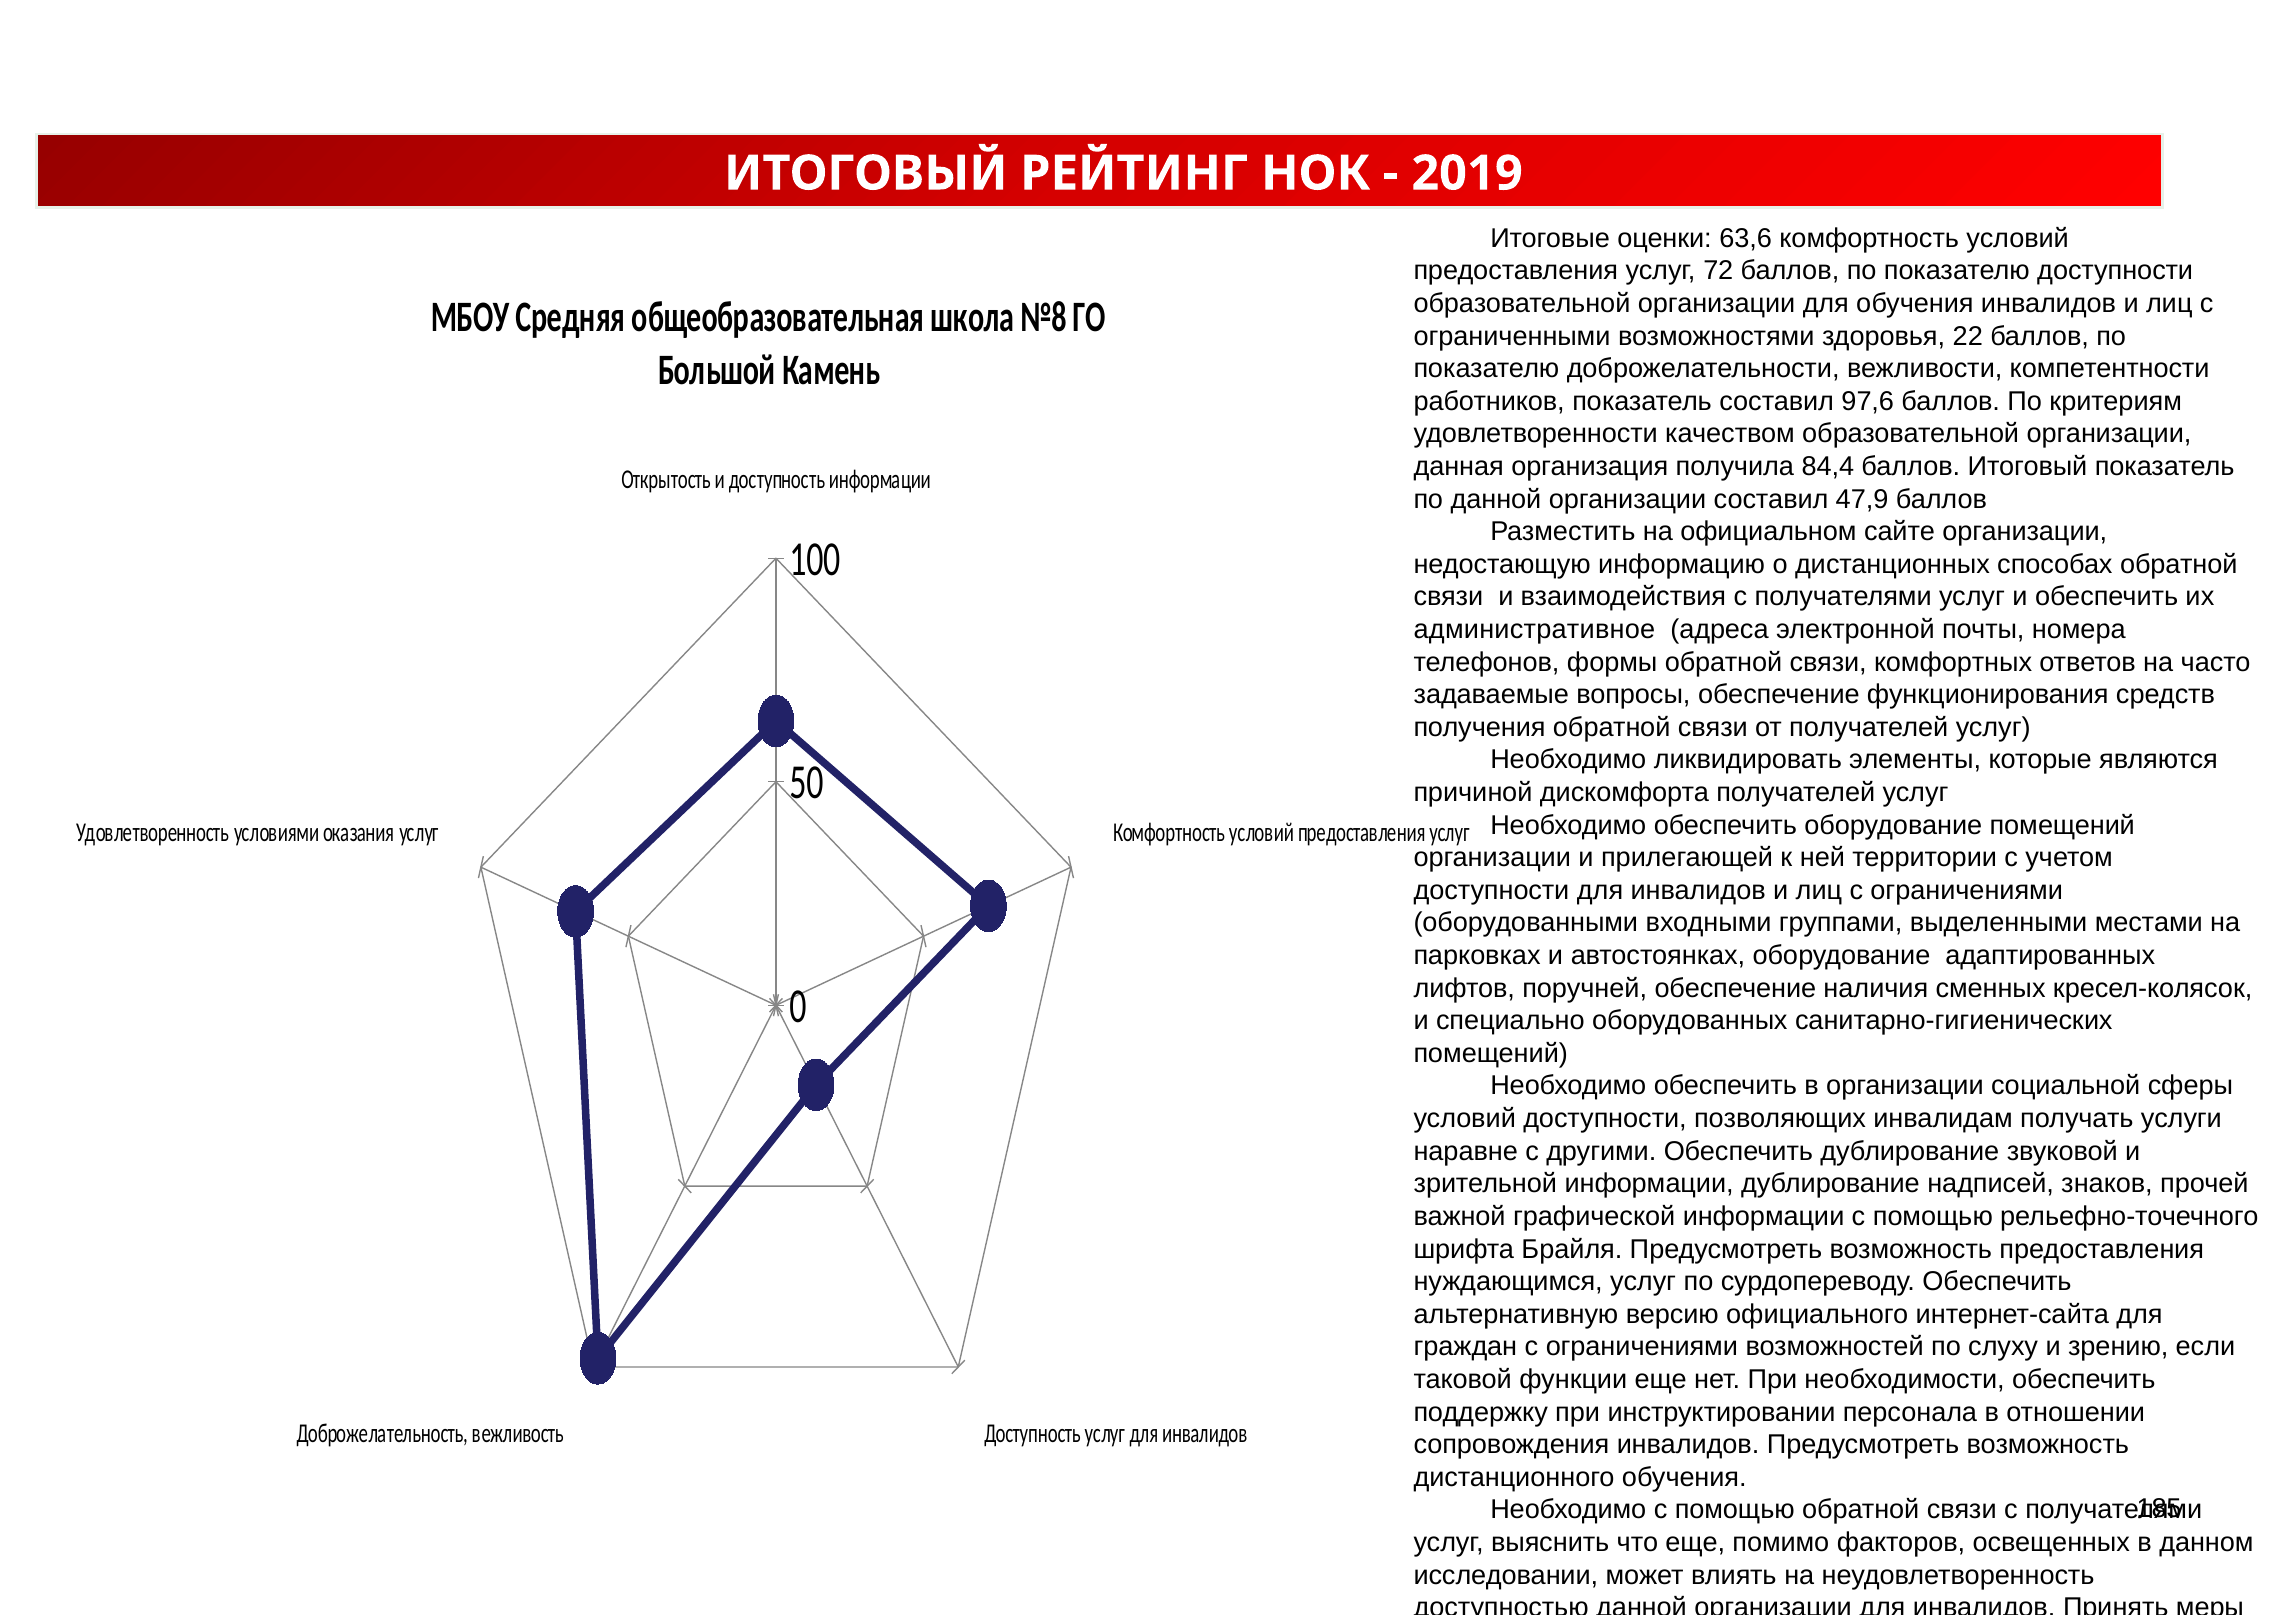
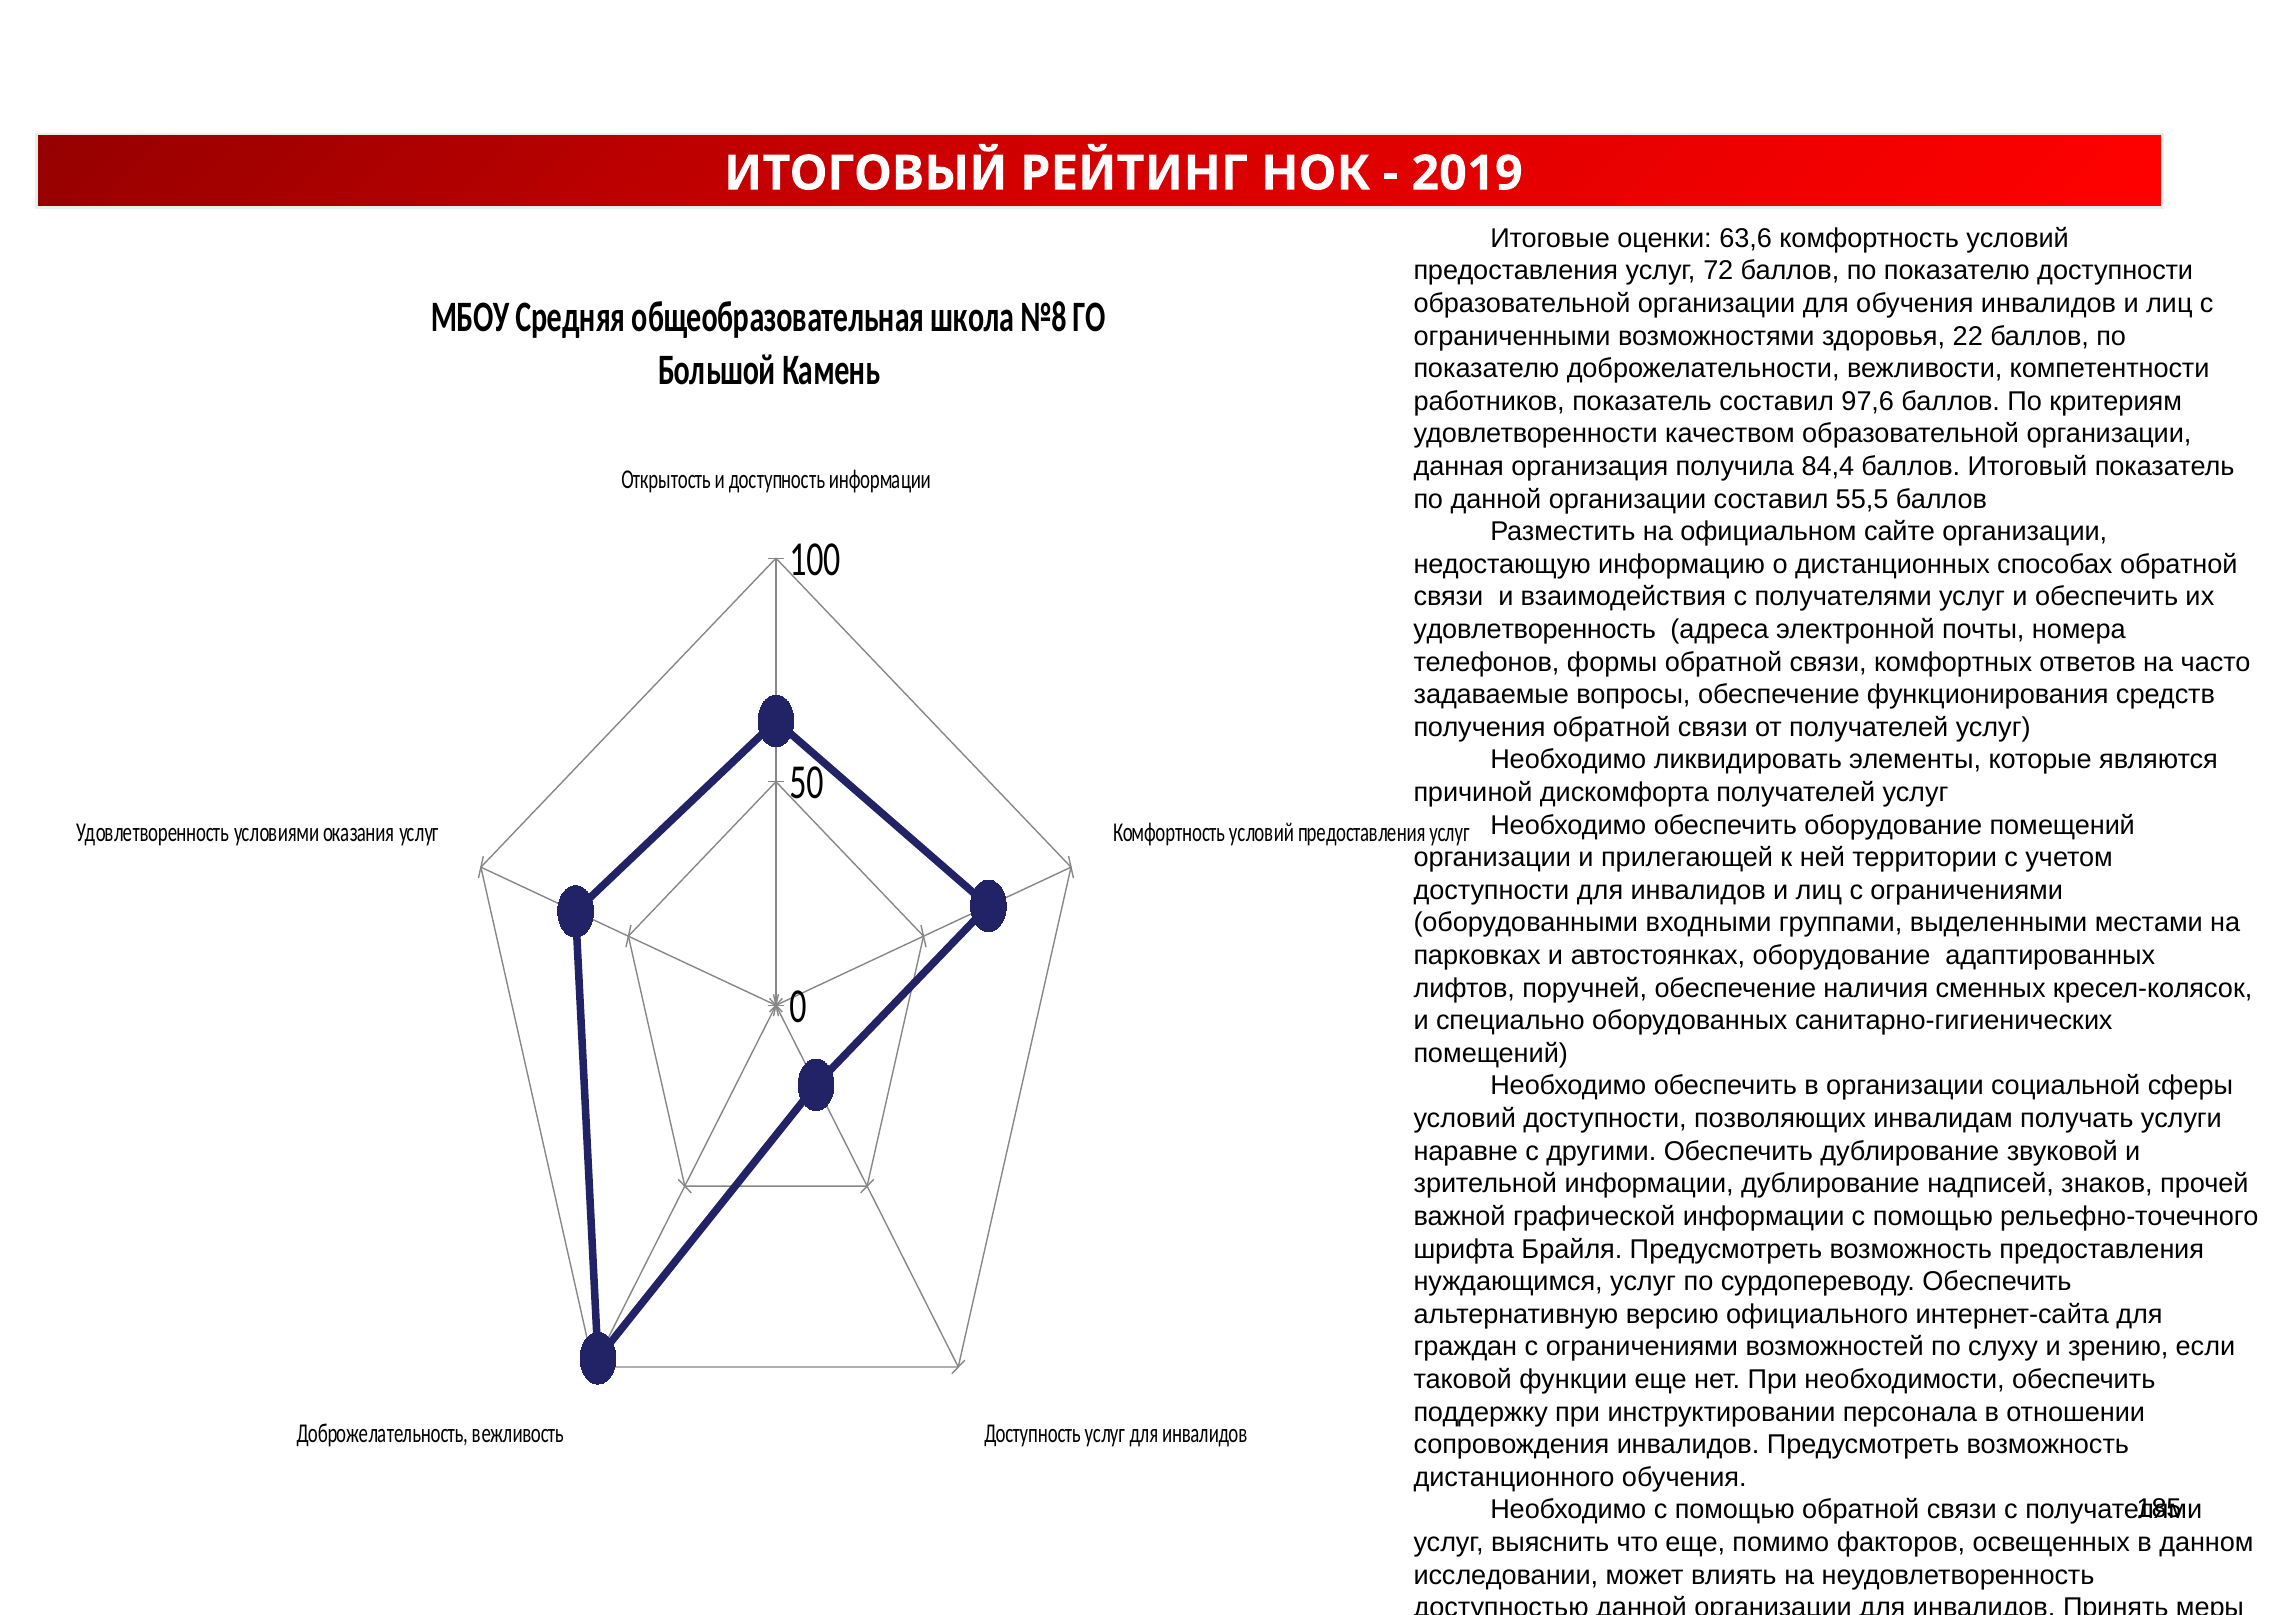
47,9: 47,9 -> 55,5 (1862, 499)
административное: административное -> удовлетворенность (1535, 629)
